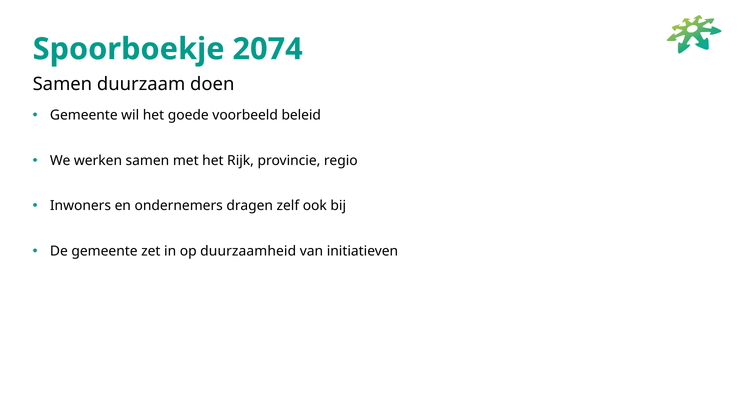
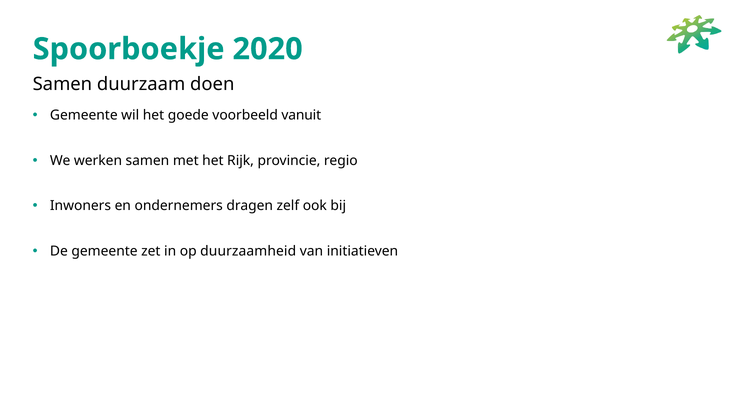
2074: 2074 -> 2020 (268, 49)
beleid: beleid -> vanuit (301, 115)
